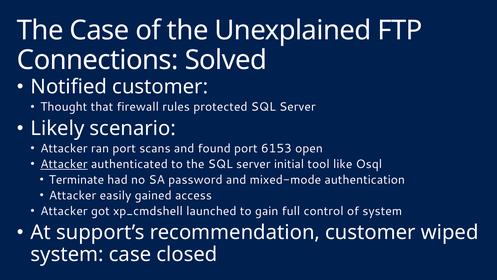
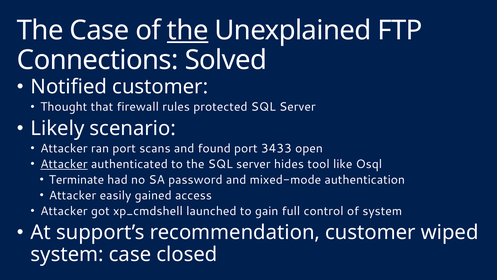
the underline: none -> present (188, 30)
6153: 6153 -> 3433 (276, 148)
initial: initial -> hides (289, 164)
